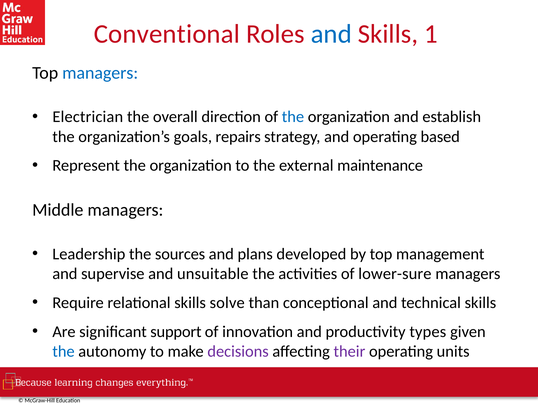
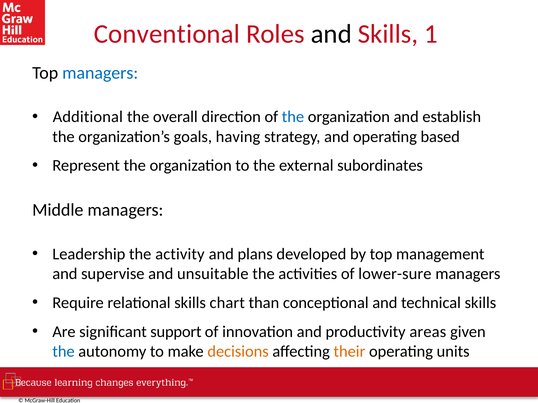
and colour: blue -> black (331, 34)
Electrician: Electrician -> Additional (88, 117)
repairs: repairs -> having (238, 137)
maintenance: maintenance -> subordinates (380, 166)
sources: sources -> activity (180, 254)
solve: solve -> chart (227, 303)
types: types -> areas (428, 332)
decisions colour: purple -> orange (238, 352)
their colour: purple -> orange (349, 352)
